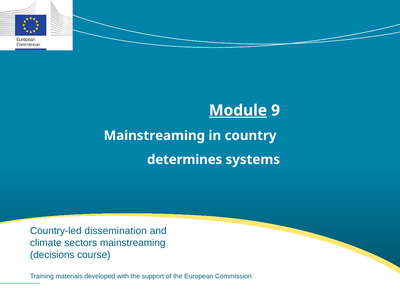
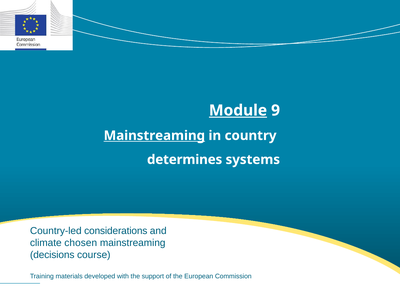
Mainstreaming underline: none -> present (154, 136)
dissemination: dissemination -> considerations (116, 231)
sectors: sectors -> chosen (81, 243)
